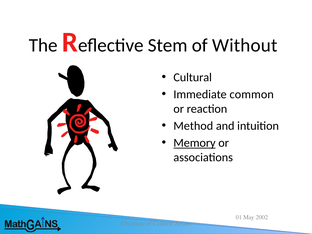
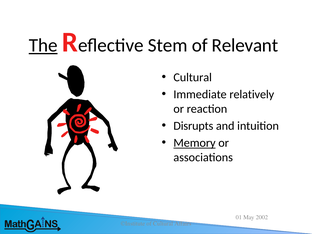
The underline: none -> present (43, 45)
Without: Without -> Relevant (245, 45)
common: common -> relatively (252, 94)
Method: Method -> Disrupts (193, 126)
